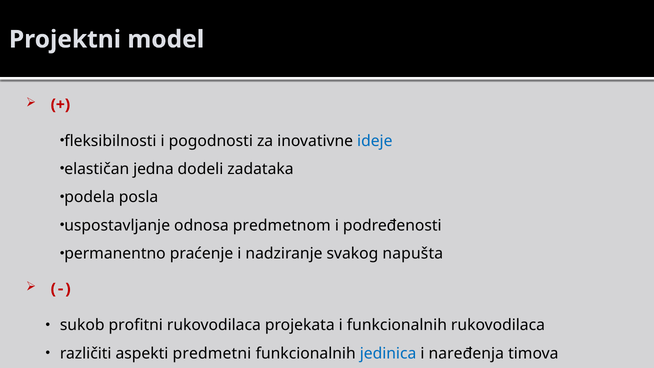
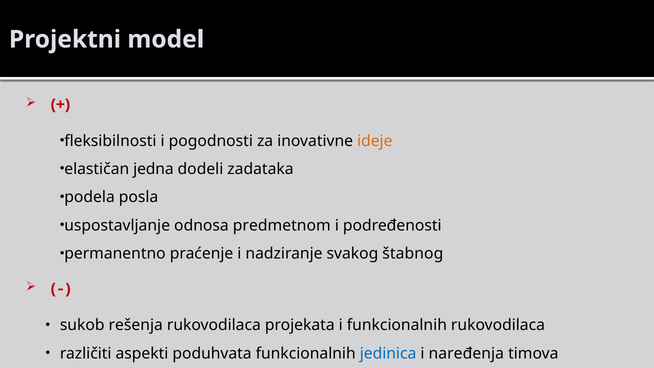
ideje colour: blue -> orange (375, 141)
napušta: napušta -> štabnog (413, 254)
profitni: profitni -> rešenja (136, 325)
predmetni: predmetni -> poduhvata (212, 353)
